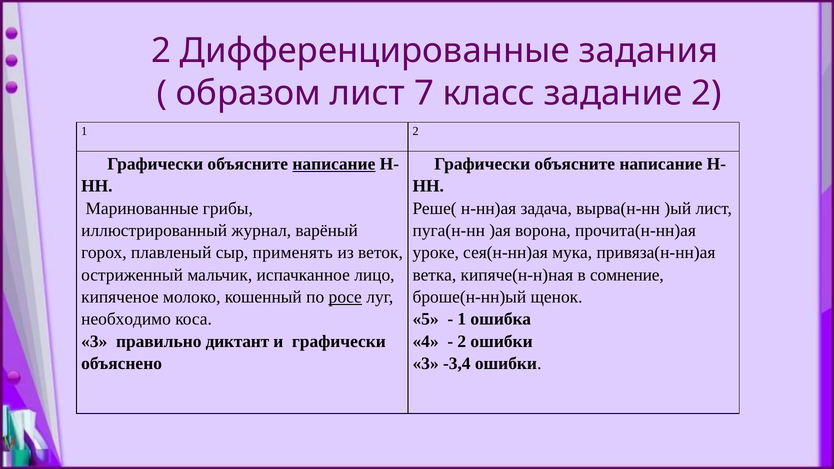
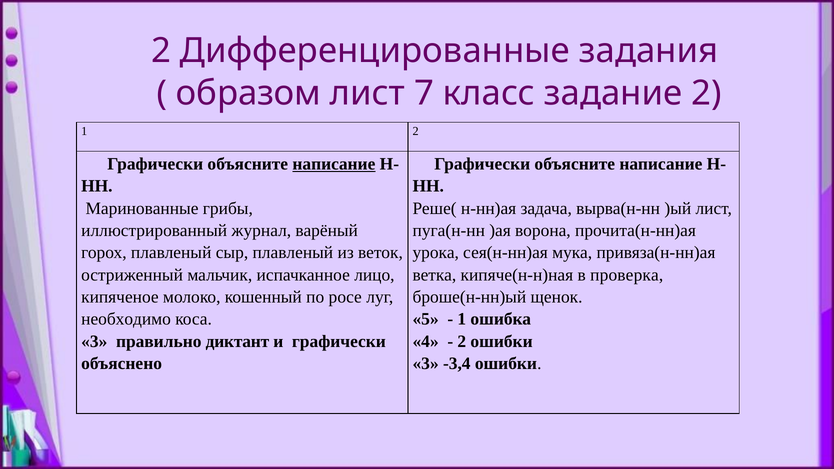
сыр применять: применять -> плавленый (293, 253)
уроке: уроке -> урока (436, 253)
сомнение: сомнение -> проверка (627, 275)
росе underline: present -> none (345, 297)
